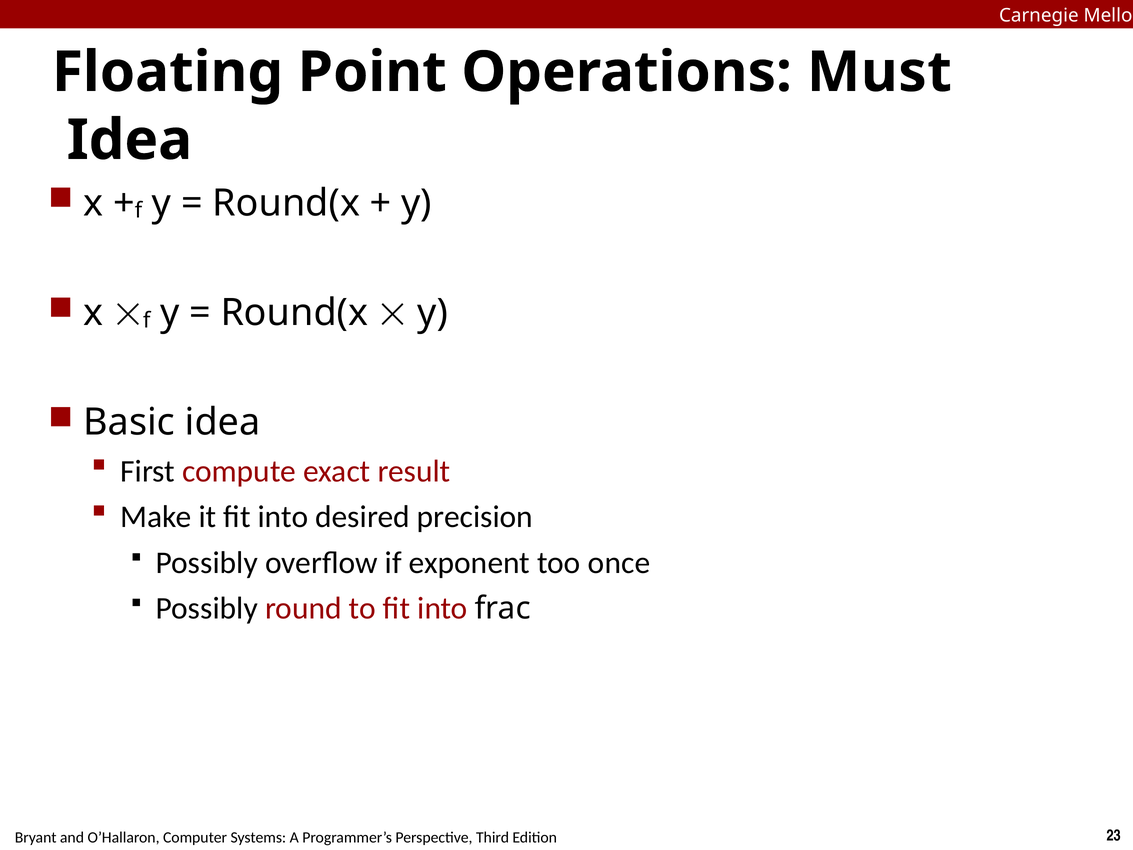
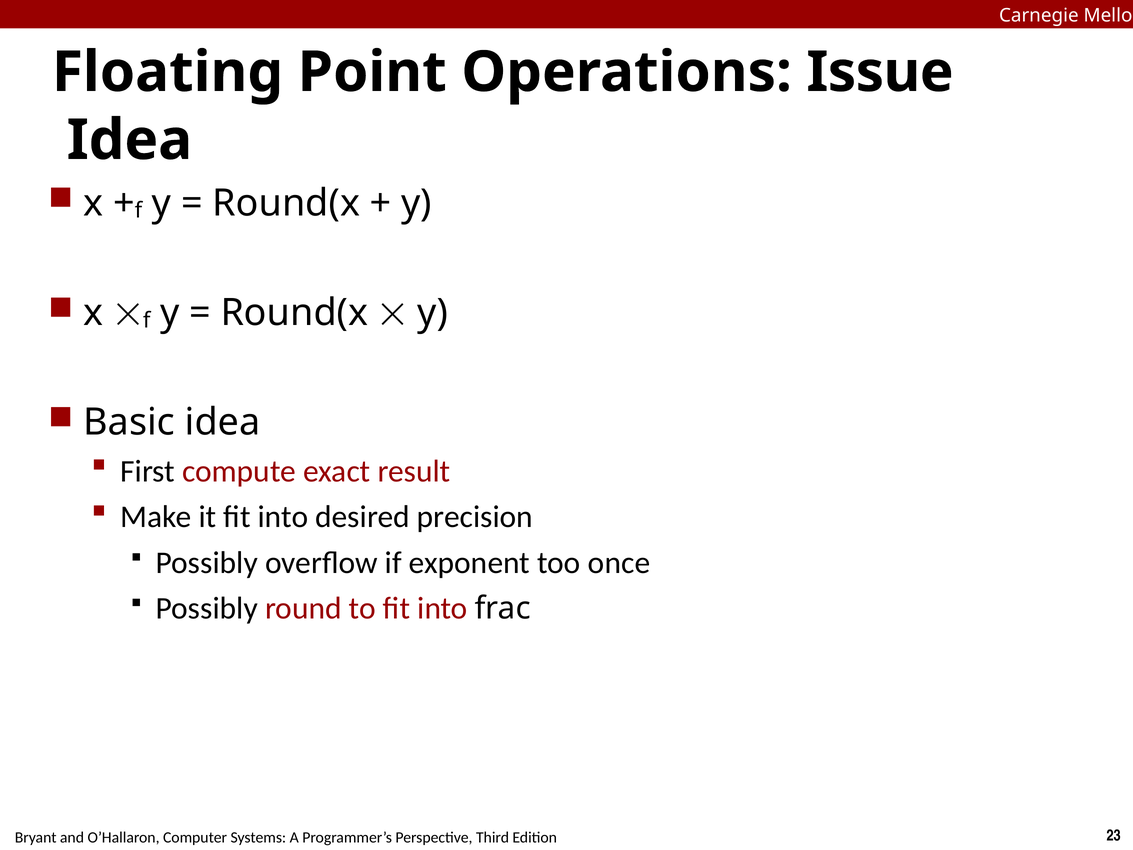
Must: Must -> Issue (880, 72)
